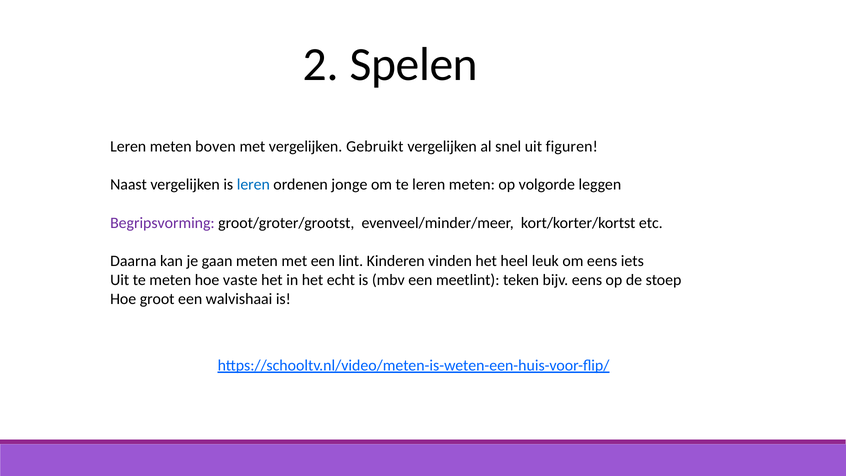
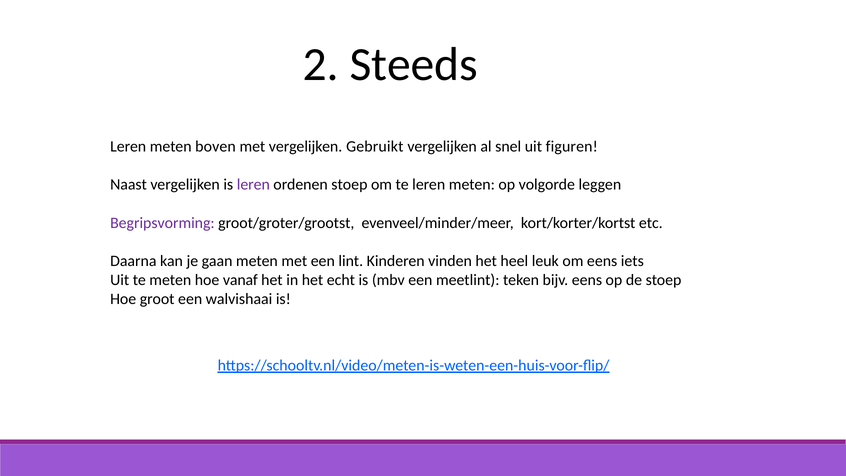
Spelen: Spelen -> Steeds (414, 65)
leren colour: blue -> purple (253, 185)
ordenen jonge: jonge -> stoep (349, 185)
vaste: vaste -> vanaf (240, 280)
